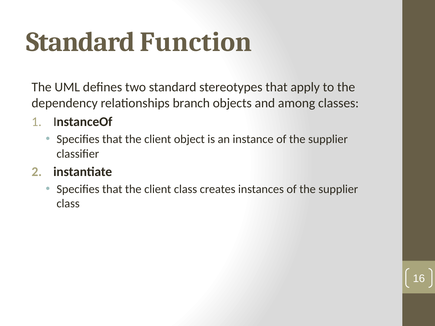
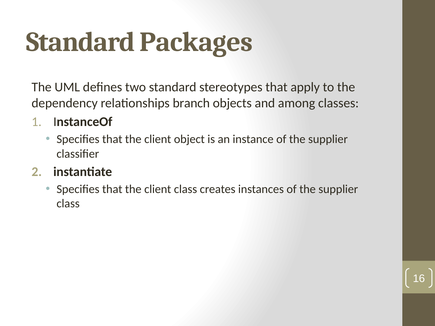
Function: Function -> Packages (196, 42)
